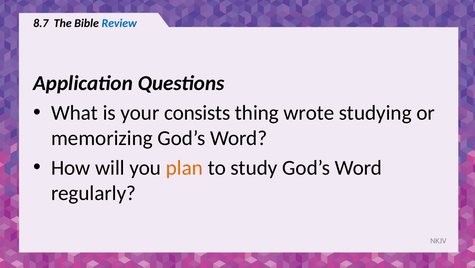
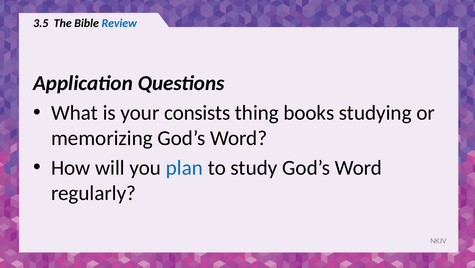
8.7: 8.7 -> 3.5 (41, 23)
wrote: wrote -> books (309, 113)
plan colour: orange -> blue (184, 168)
